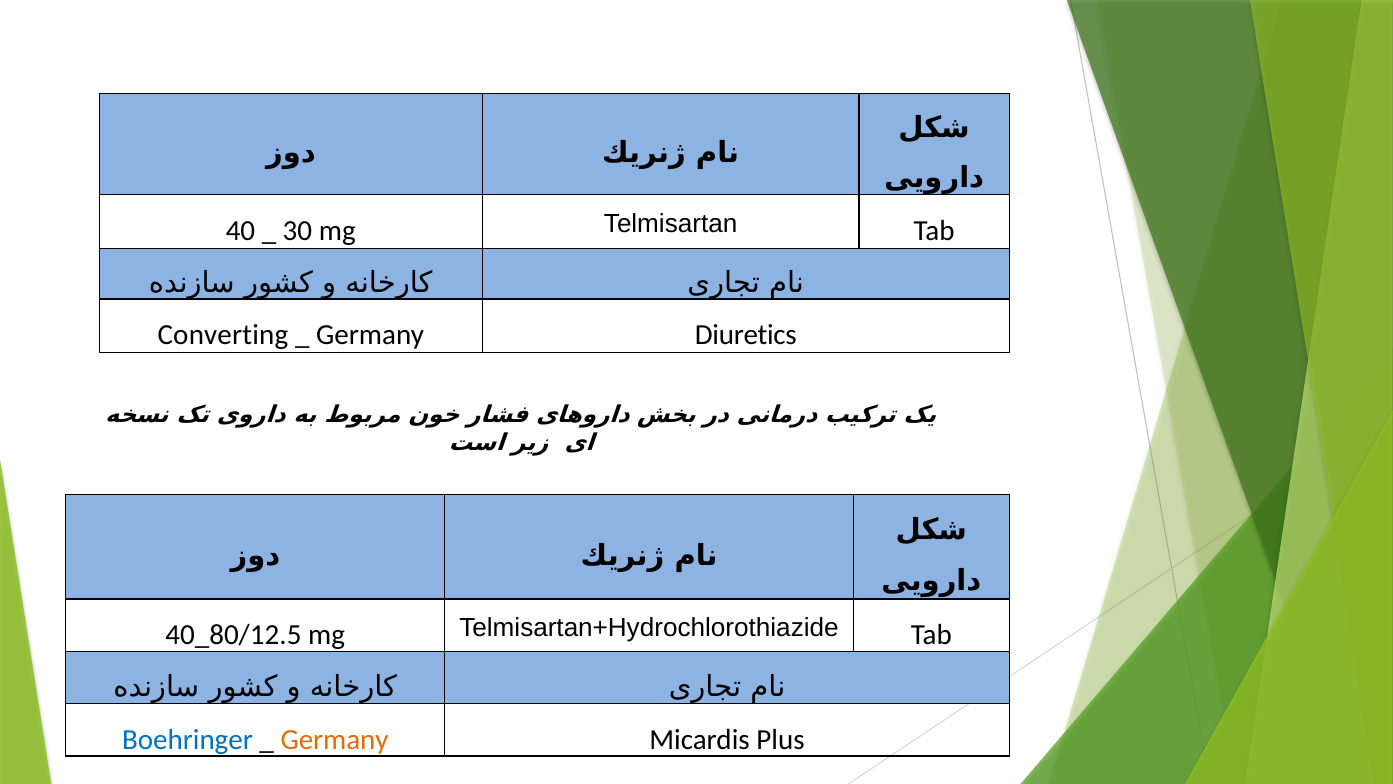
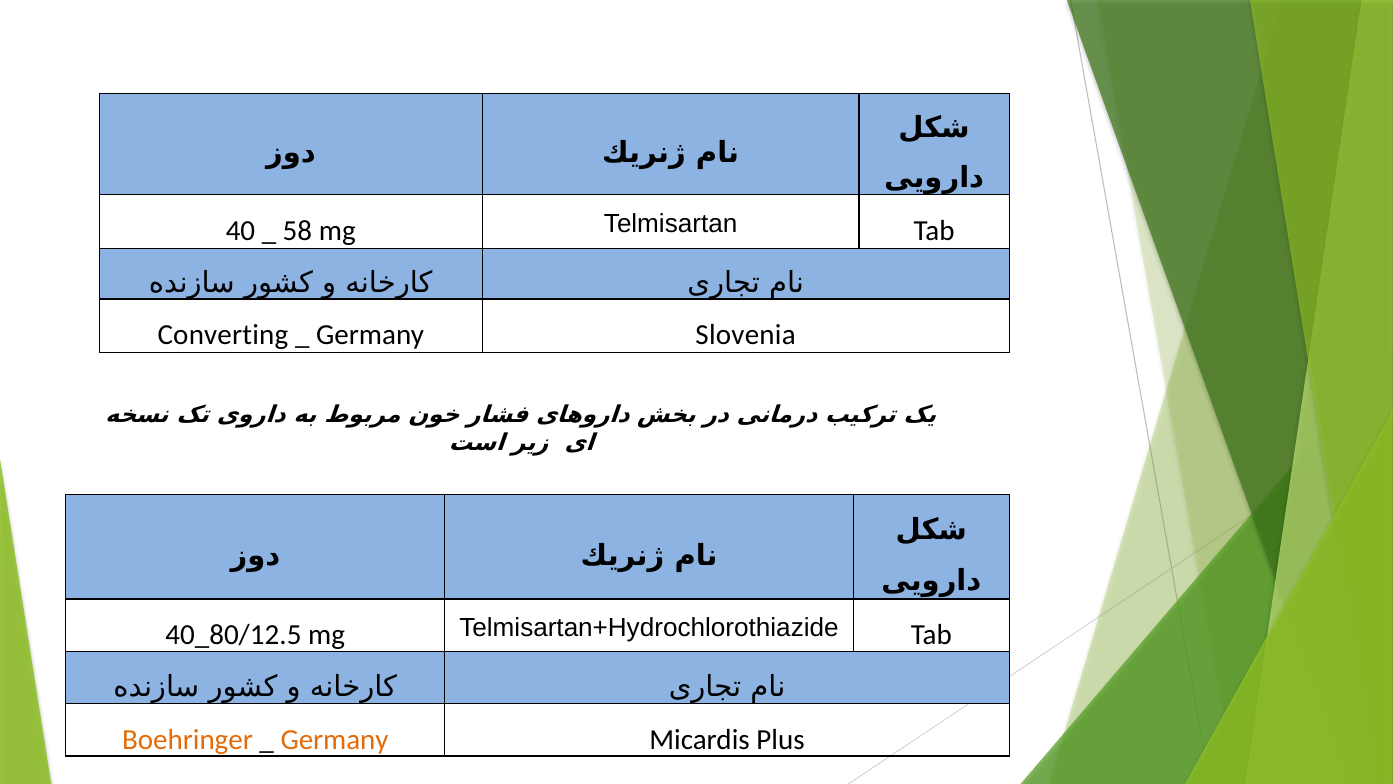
30: 30 -> 58 (297, 231)
Diuretics: Diuretics -> Slovenia (746, 335)
Boehringer colour: blue -> orange (187, 739)
